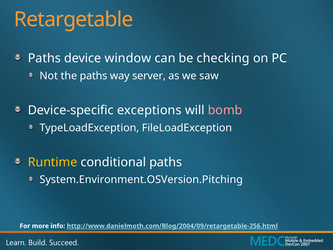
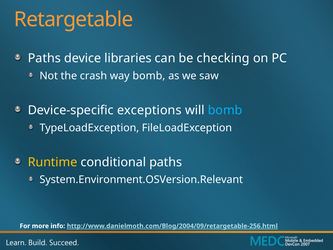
window: window -> libraries (128, 58)
the paths: paths -> crash (93, 76)
way server: server -> bomb (149, 76)
bomb colour: pink -> light blue (225, 110)
System.Environment.OSVersion.Pitching: System.Environment.OSVersion.Pitching -> System.Environment.OSVersion.Relevant (141, 180)
